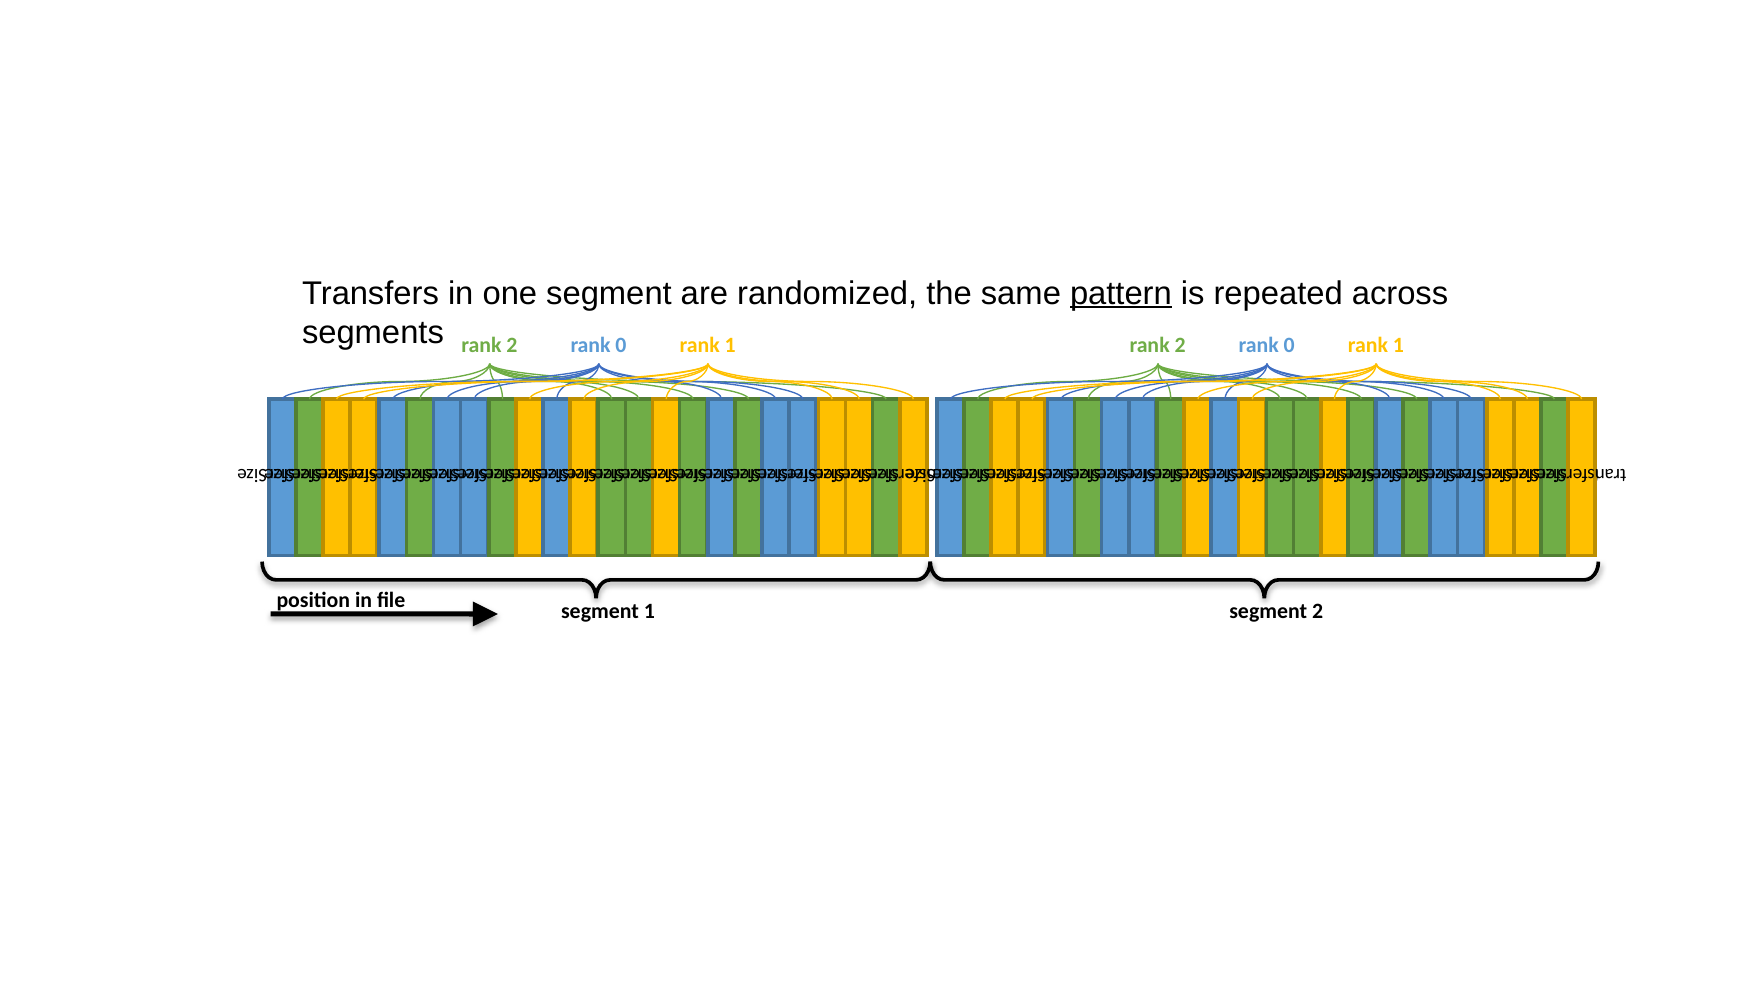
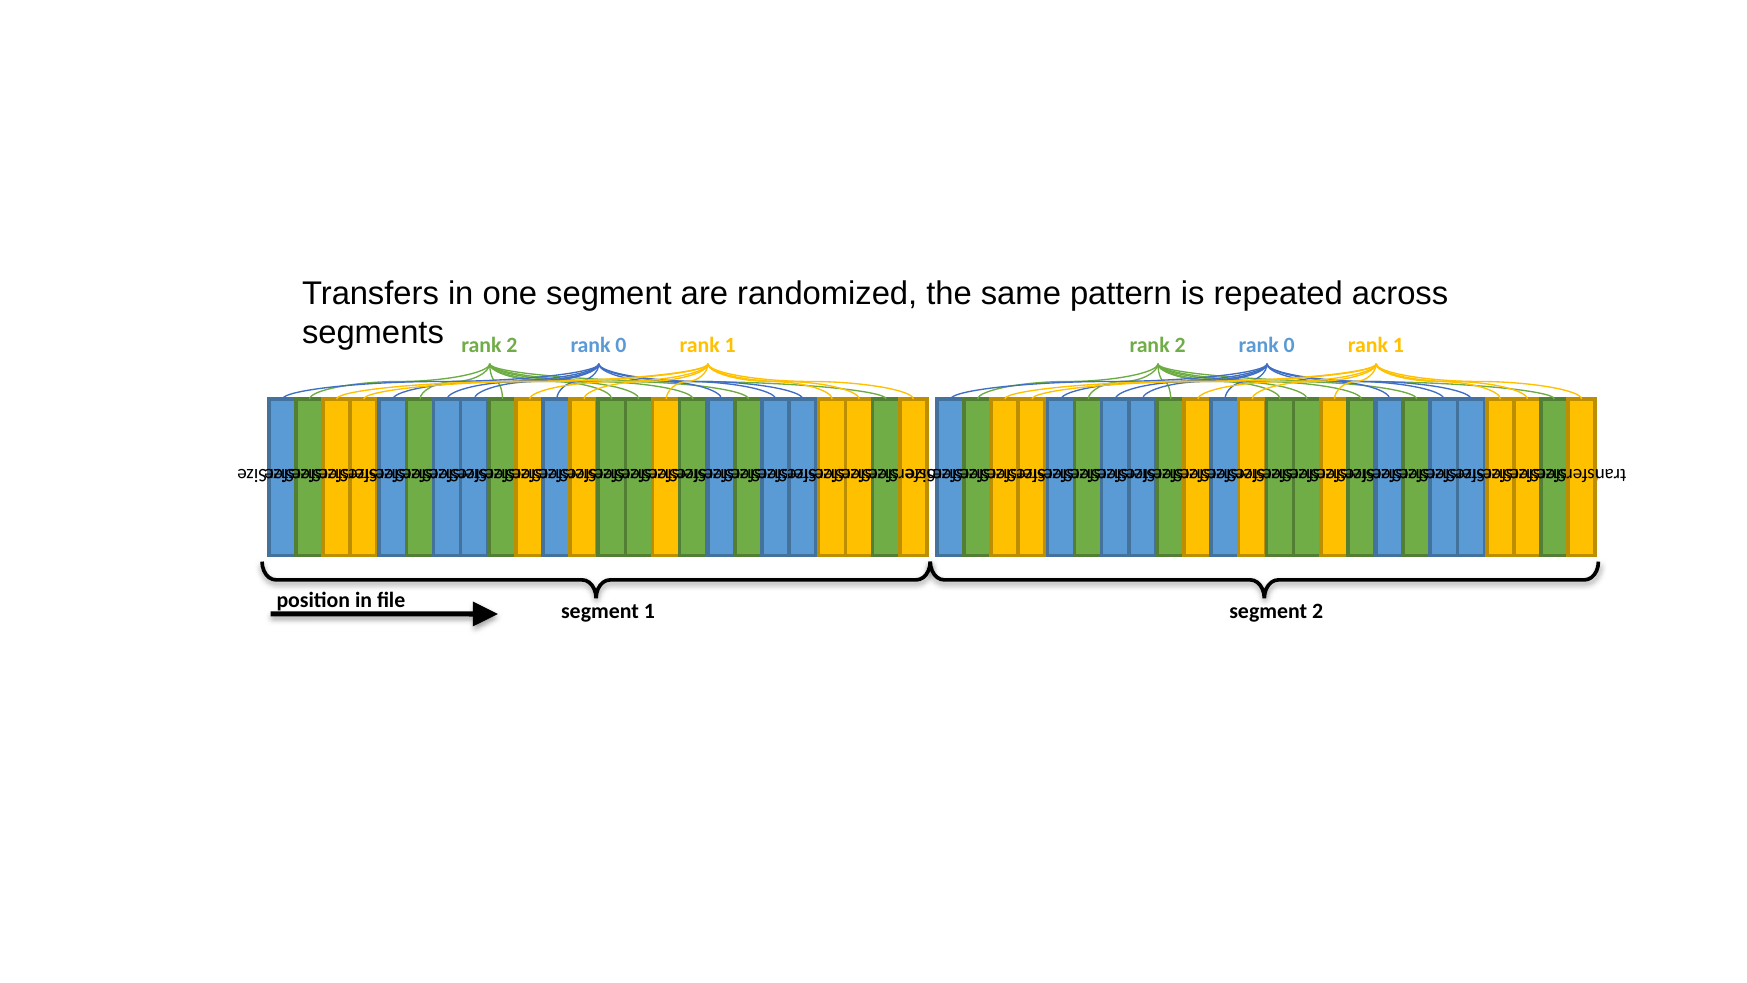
pattern underline: present -> none (1121, 293)
